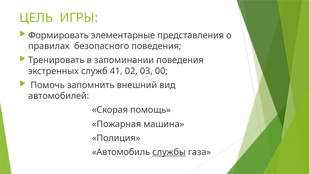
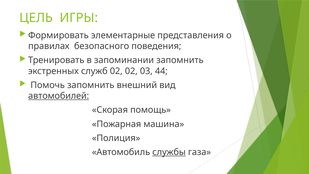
запоминании поведения: поведения -> запомнить (180, 60)
служб 41: 41 -> 02 (116, 71)
00: 00 -> 44 (161, 71)
автомобилей underline: none -> present (59, 96)
